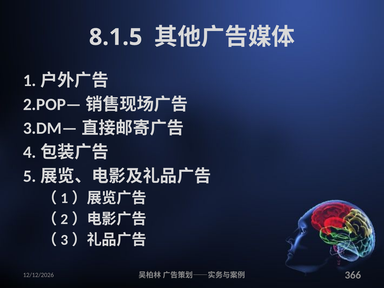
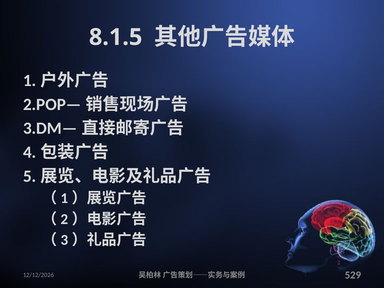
366: 366 -> 529 (353, 275)
